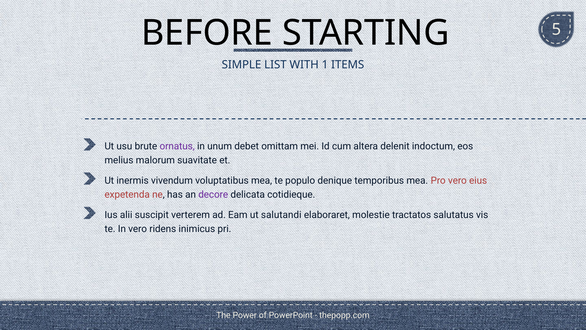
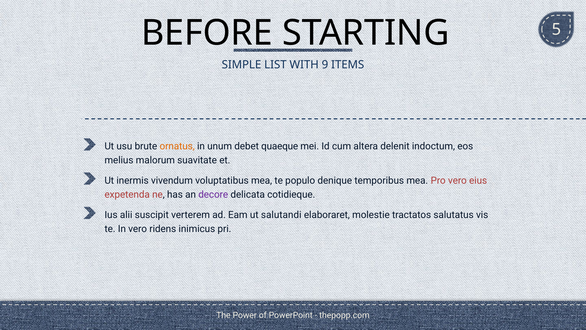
1: 1 -> 9 (325, 65)
ornatus colour: purple -> orange (177, 146)
omittam: omittam -> quaeque (280, 146)
